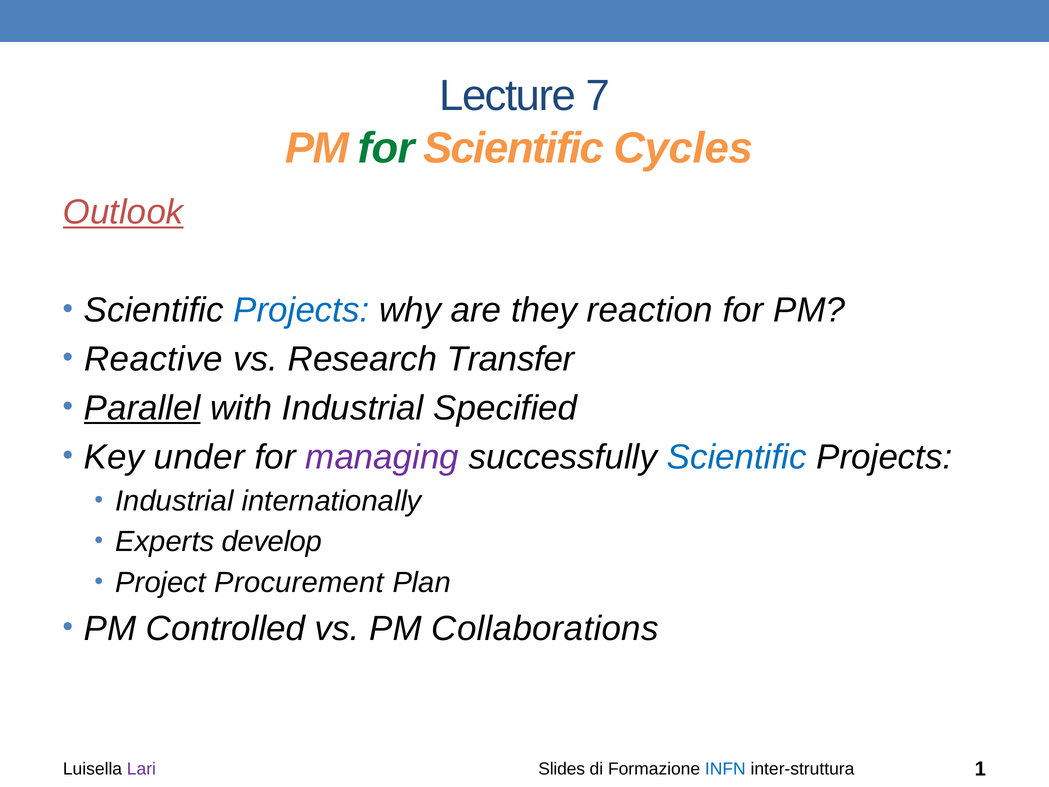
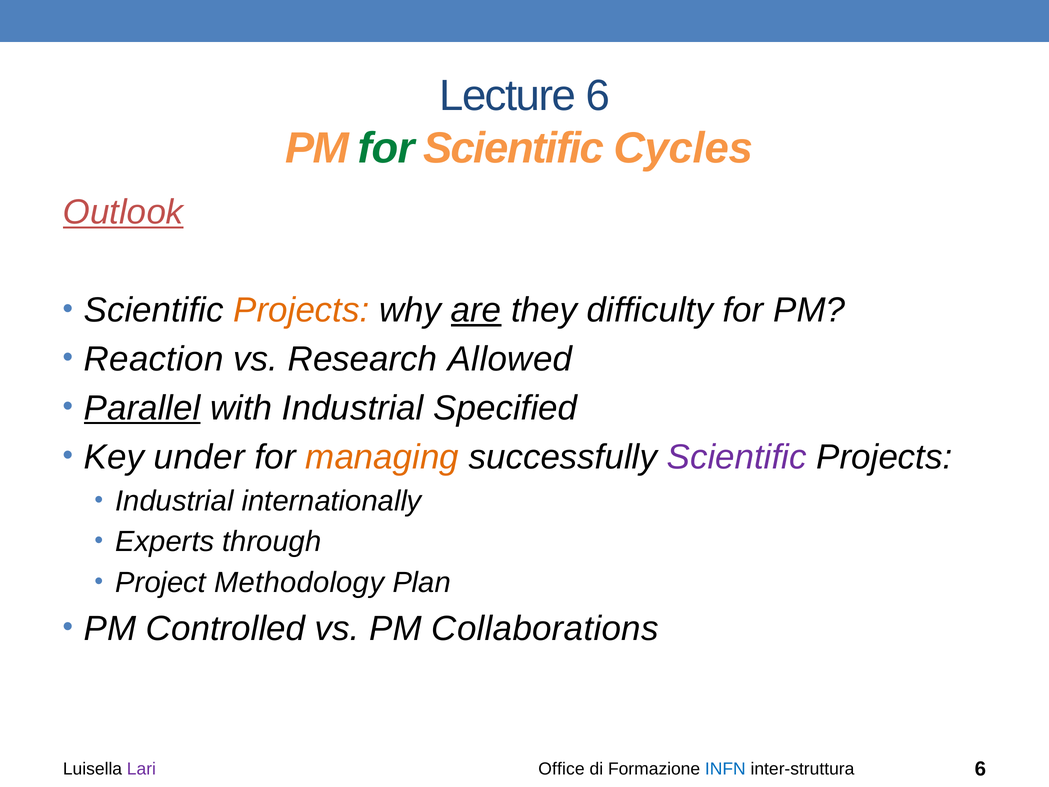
Lecture 7: 7 -> 6 (598, 96)
Projects colour: blue -> orange (301, 310)
are underline: none -> present (476, 310)
reaction: reaction -> difficulty (650, 310)
Reactive: Reactive -> Reaction (154, 359)
Transfer: Transfer -> Allowed (510, 359)
managing colour: purple -> orange (382, 457)
Scientific colour: blue -> purple (737, 457)
develop: develop -> through (272, 542)
Procurement: Procurement -> Methodology (299, 582)
Slides: Slides -> Office (561, 769)
inter-struttura 1: 1 -> 6 (980, 769)
